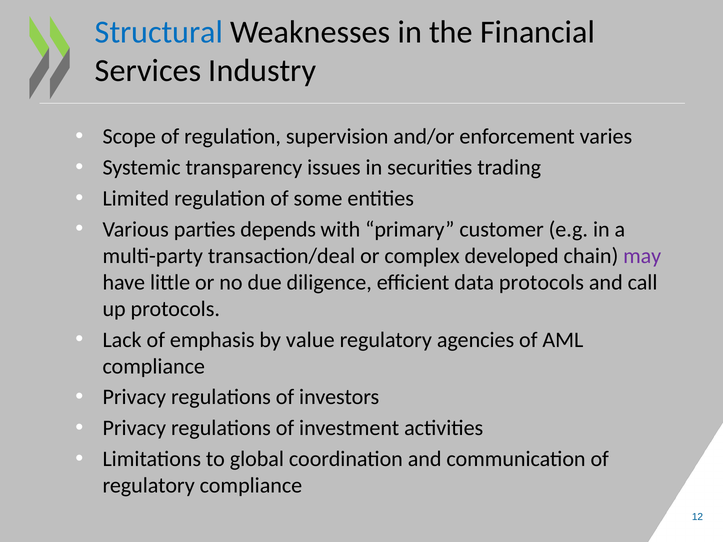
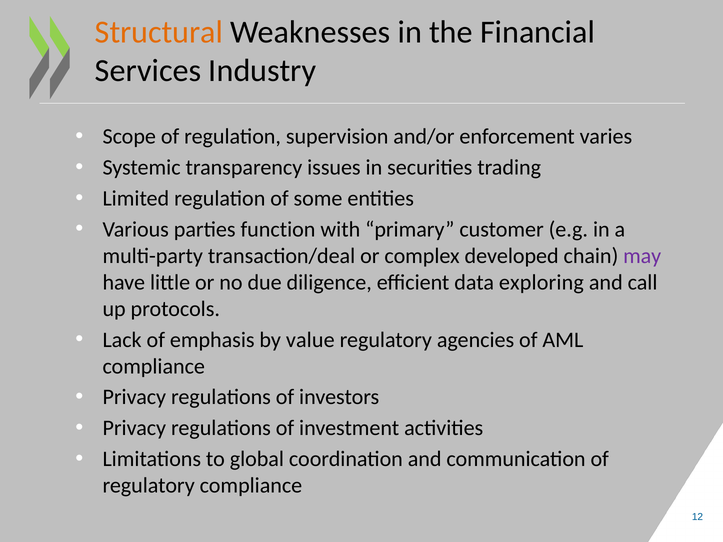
Structural colour: blue -> orange (159, 32)
depends: depends -> function (278, 229)
data protocols: protocols -> exploring (541, 282)
